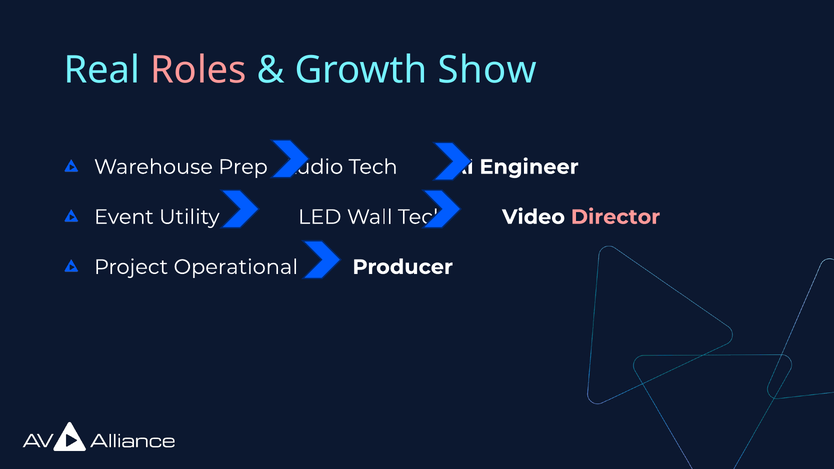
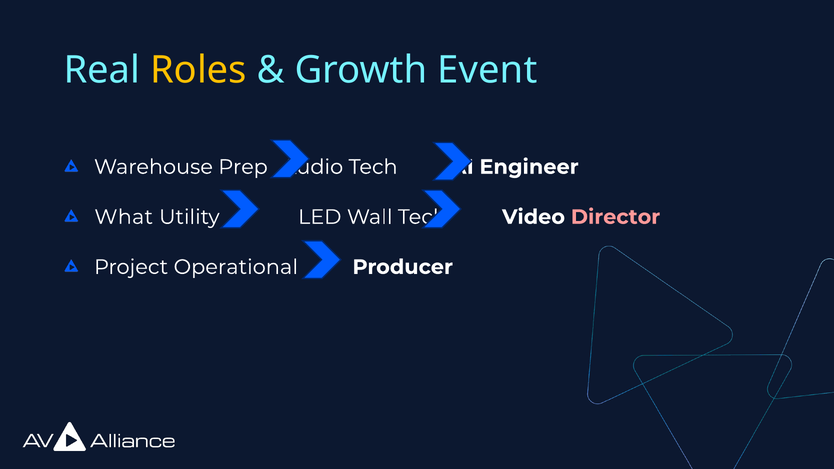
Roles colour: pink -> yellow (198, 70)
Show: Show -> Event (487, 70)
Event: Event -> What (124, 217)
